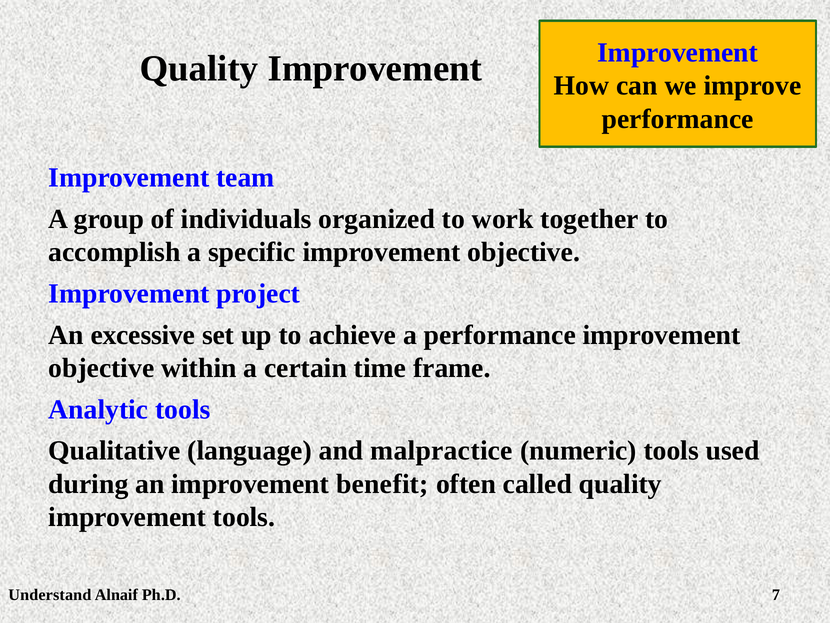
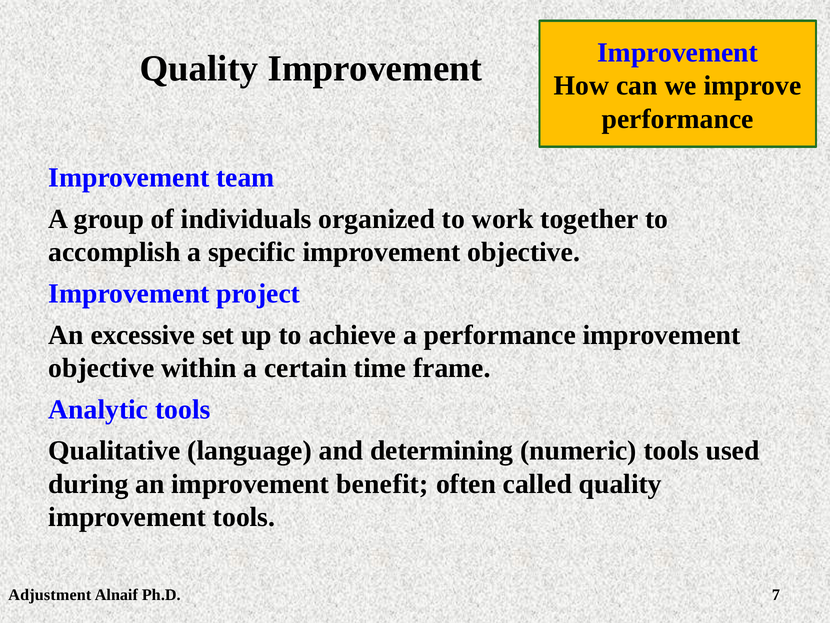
malpractice: malpractice -> determining (442, 450)
Understand: Understand -> Adjustment (50, 594)
